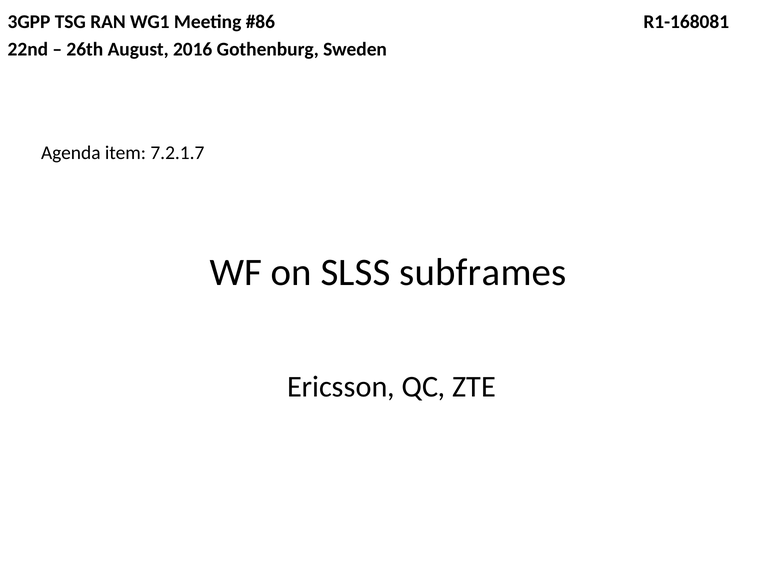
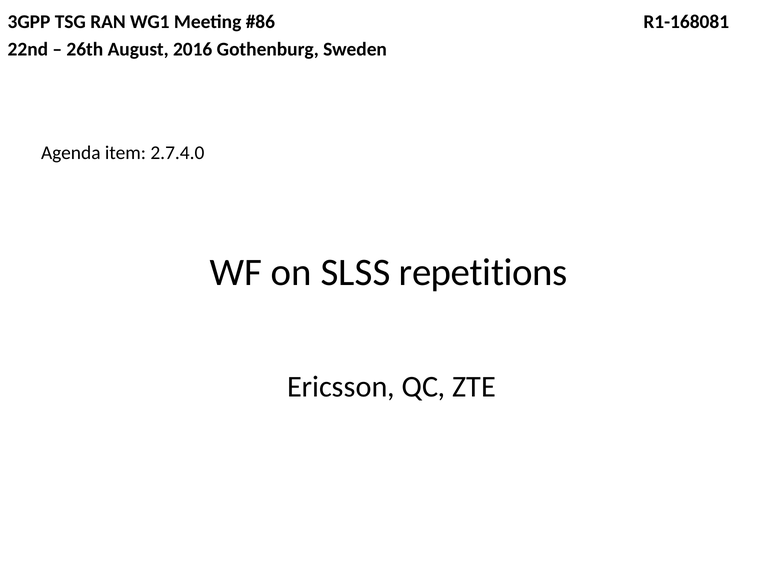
7.2.1.7: 7.2.1.7 -> 2.7.4.0 (177, 153)
subframes: subframes -> repetitions (483, 272)
